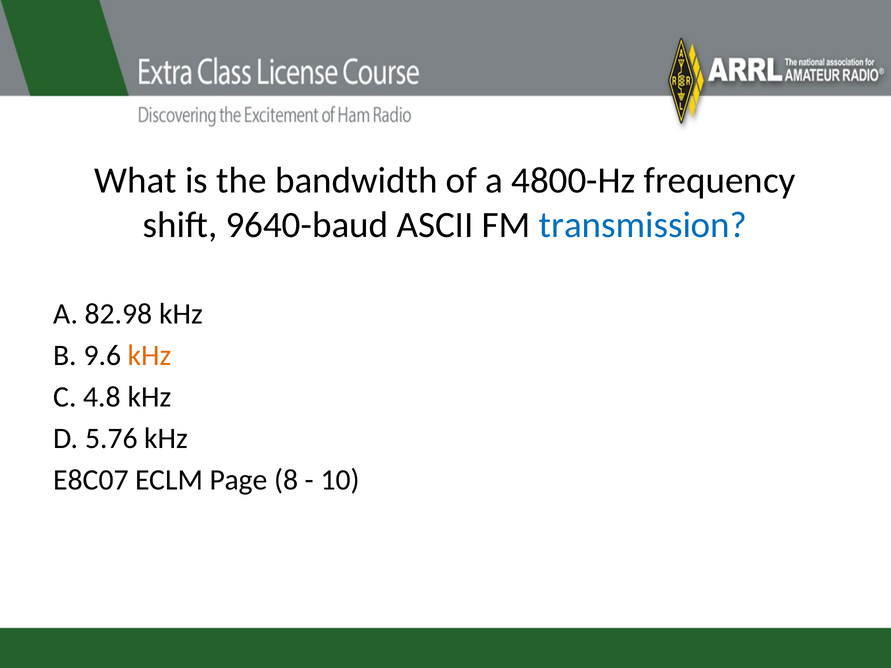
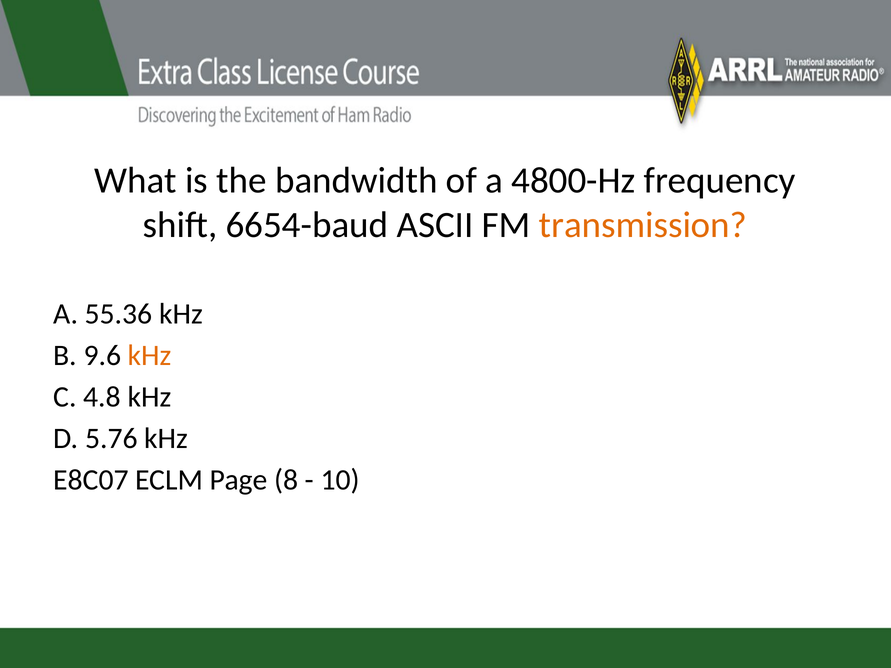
9640-baud: 9640-baud -> 6654-baud (307, 225)
transmission colour: blue -> orange (643, 225)
82.98: 82.98 -> 55.36 (119, 314)
